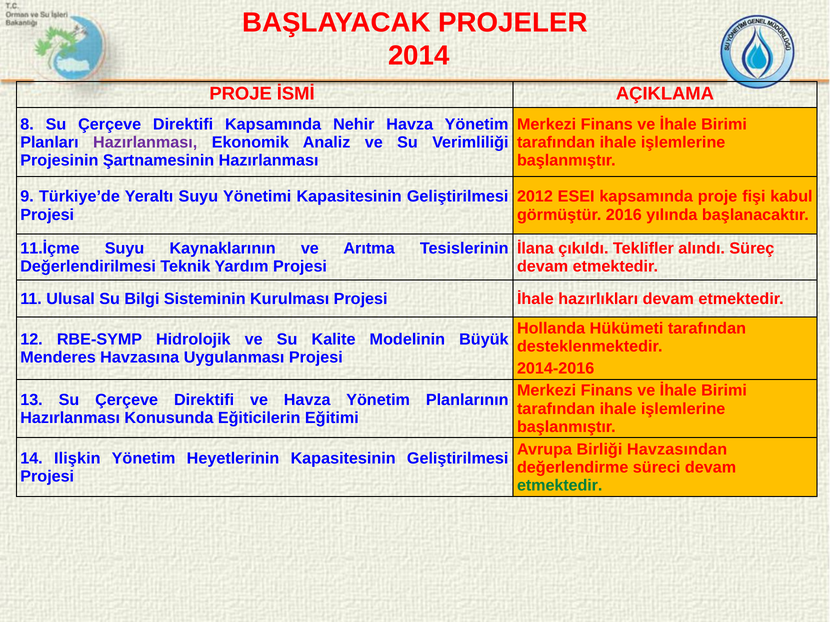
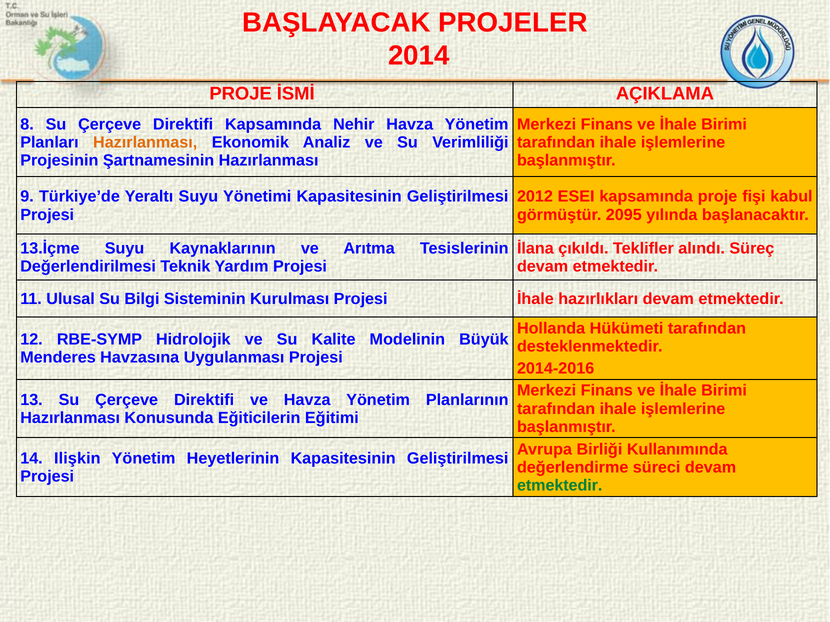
Hazırlanması colour: purple -> orange (145, 142)
2016: 2016 -> 2095 (624, 215)
11.İçme: 11.İçme -> 13.İçme (50, 249)
Havzasından: Havzasından -> Kullanımında (677, 450)
